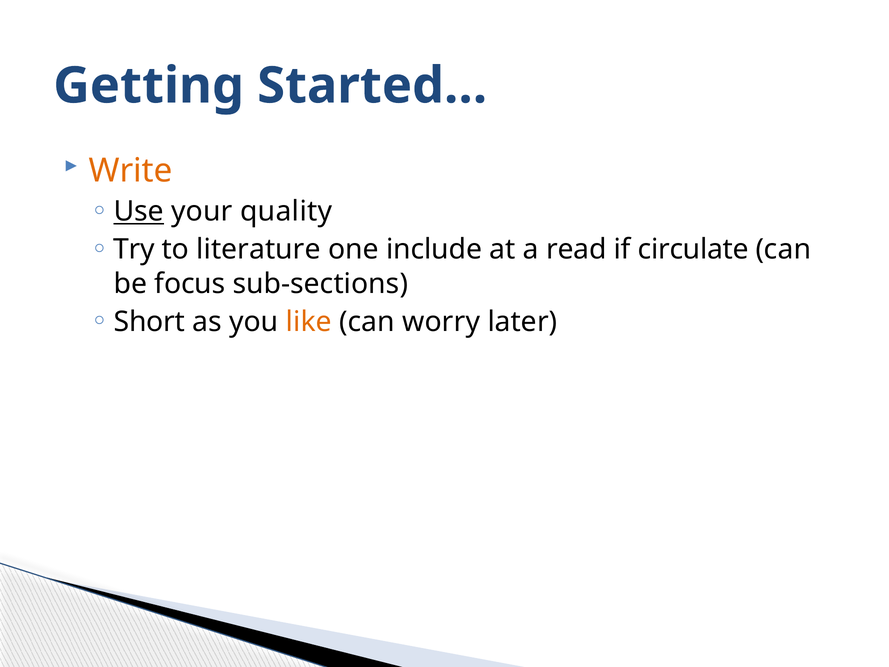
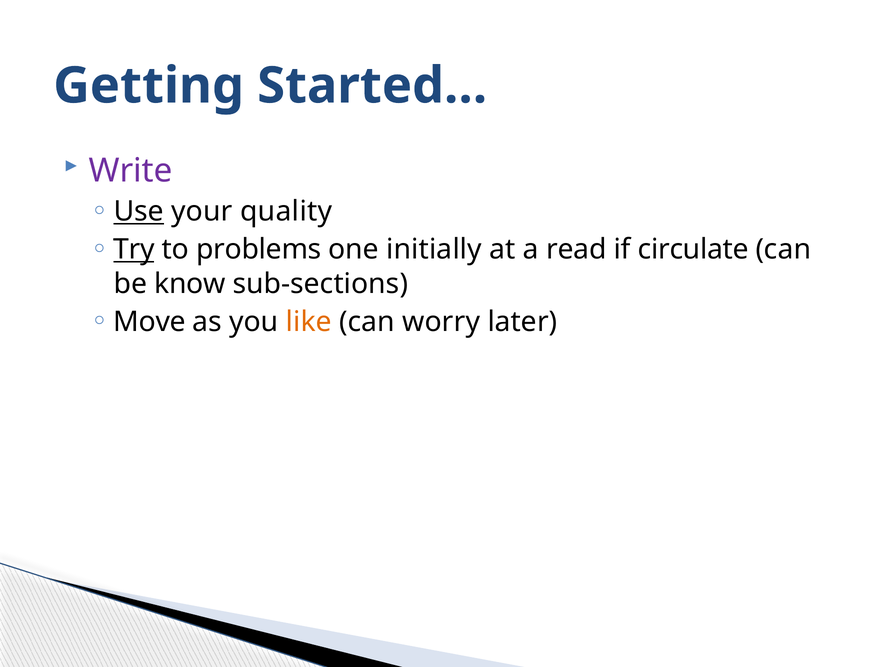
Write colour: orange -> purple (131, 171)
Try underline: none -> present (134, 249)
literature: literature -> problems (259, 249)
include: include -> initially (434, 249)
focus: focus -> know (190, 284)
Short: Short -> Move (149, 322)
